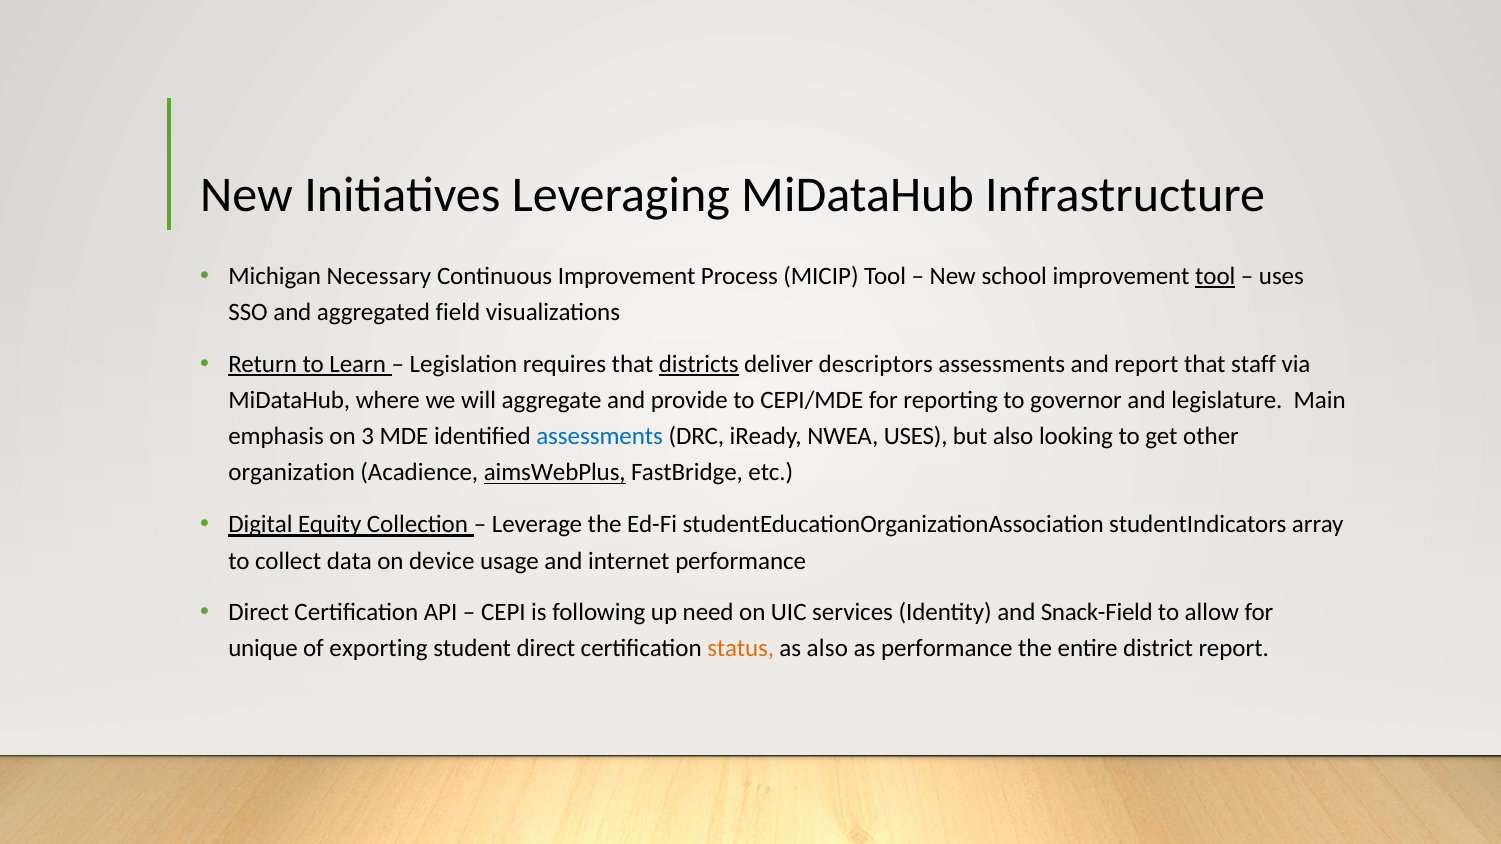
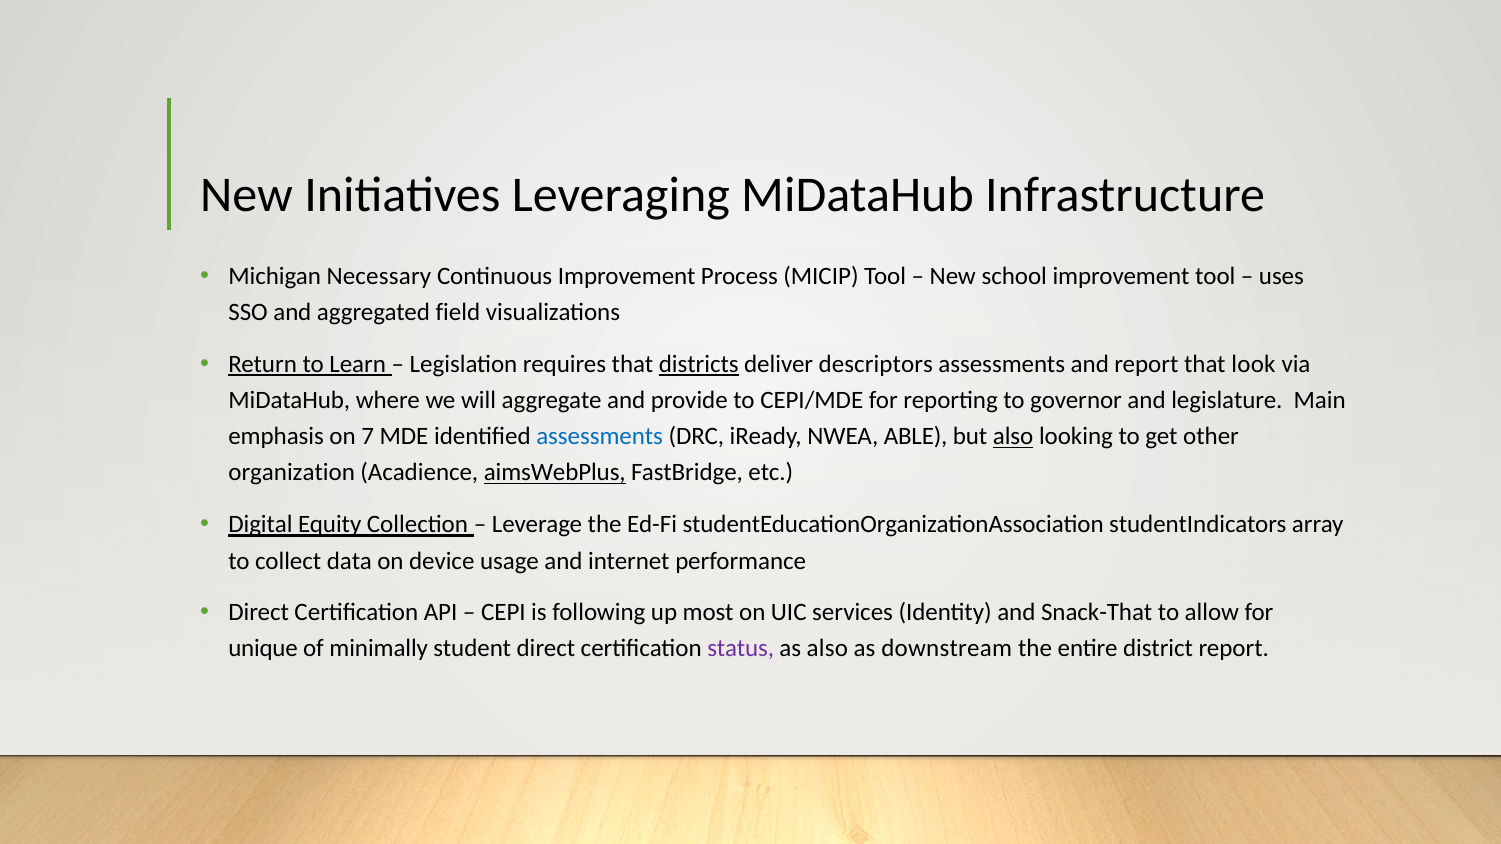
tool underline: present -> none (1215, 277)
staff: staff -> look (1253, 364)
3: 3 -> 7 (368, 437)
NWEA USES: USES -> ABLE (916, 437)
also underline: none -> present (1013, 437)
need: need -> most (708, 613)
Snack-Field: Snack-Field -> Snack-That (1097, 613)
exporting: exporting -> minimally (379, 649)
status colour: orange -> purple (741, 649)
as performance: performance -> downstream (947, 649)
